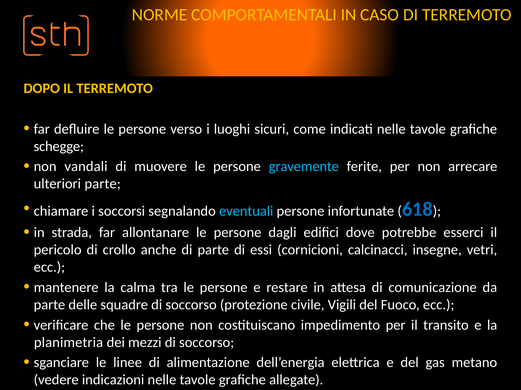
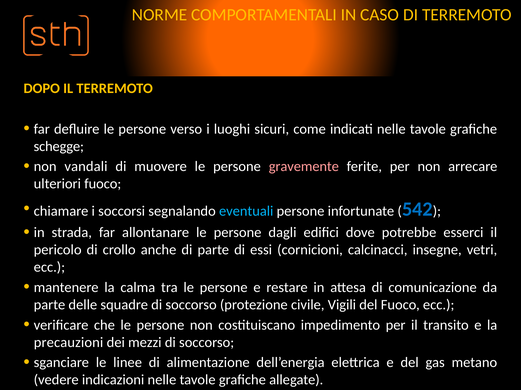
gravemente colour: light blue -> pink (304, 167)
ulteriori parte: parte -> fuoco (103, 184)
618: 618 -> 542 (417, 210)
planimetria: planimetria -> precauzioni (69, 343)
